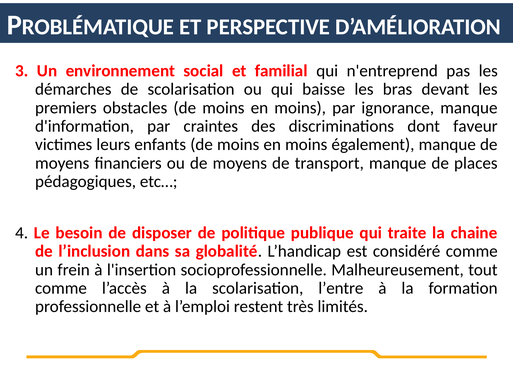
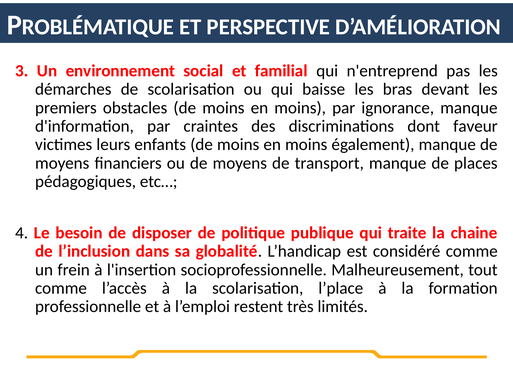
l’entre: l’entre -> l’place (341, 288)
